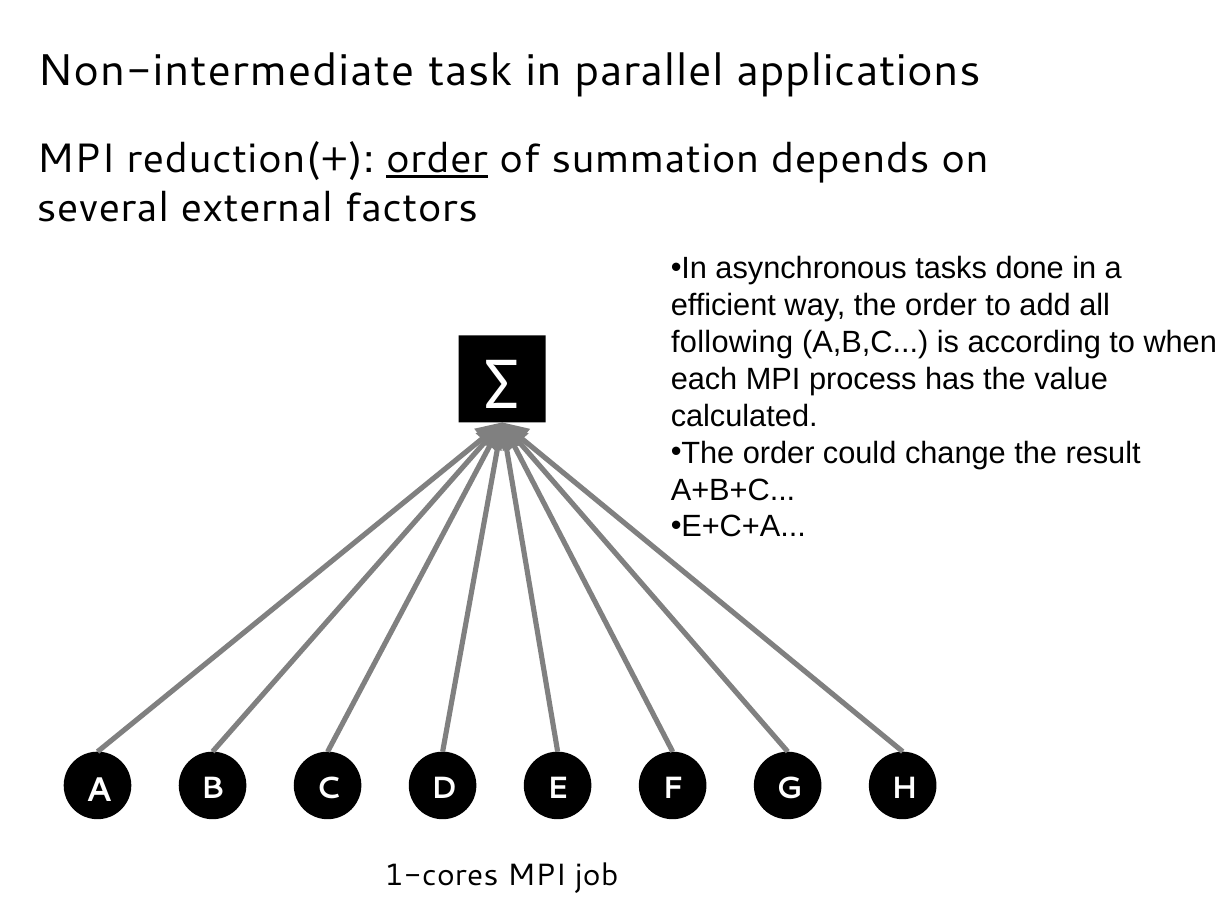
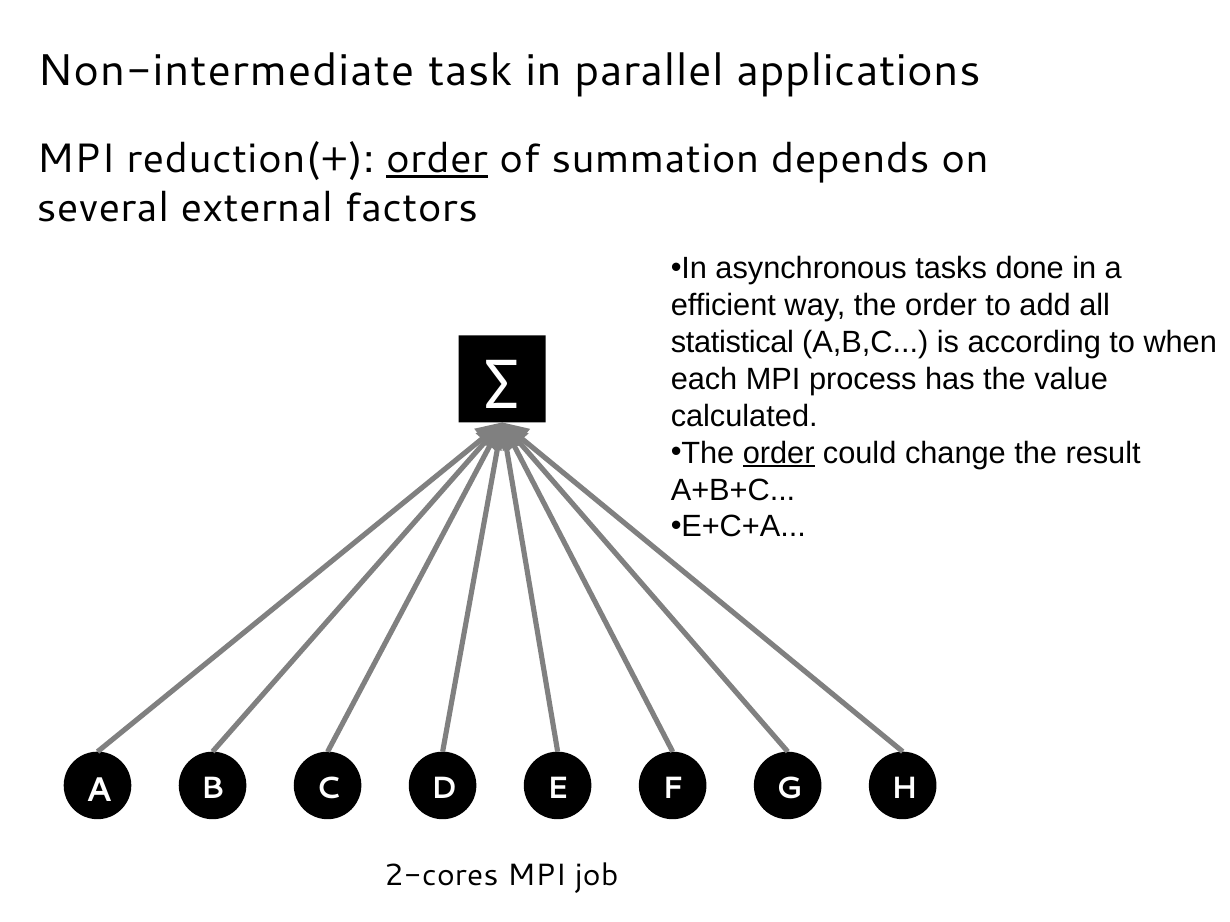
following: following -> statistical (732, 343)
order underline: none -> present (779, 453)
1-cores: 1-cores -> 2-cores (441, 876)
